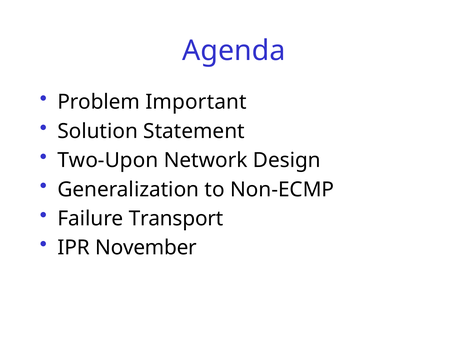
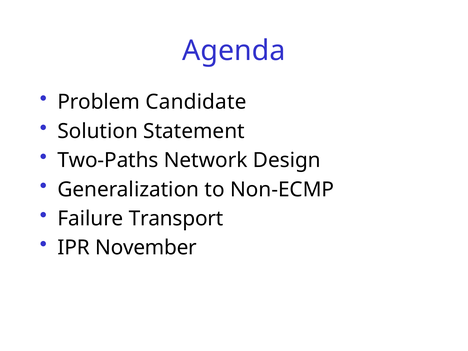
Important: Important -> Candidate (196, 102)
Two-Upon: Two-Upon -> Two-Paths (108, 160)
